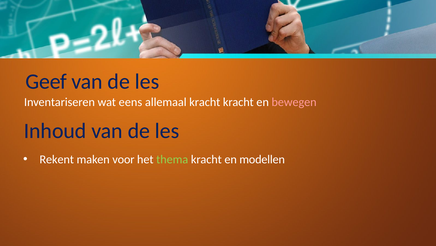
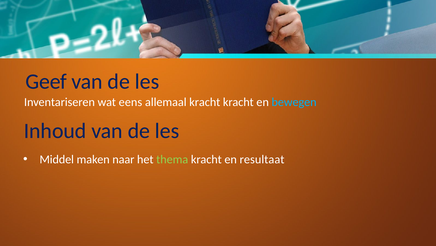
bewegen colour: pink -> light blue (294, 102)
Rekent: Rekent -> Middel (57, 159)
voor: voor -> naar (123, 159)
modellen: modellen -> resultaat (262, 159)
